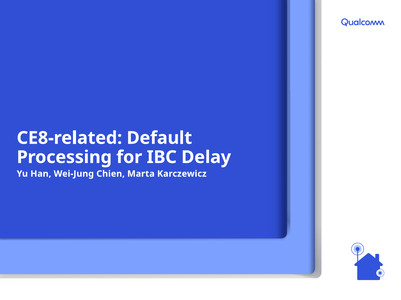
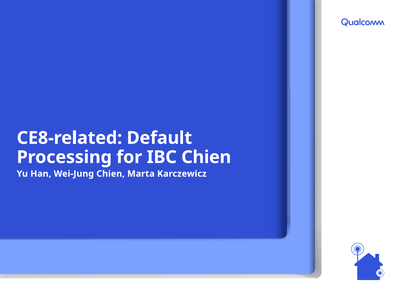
IBC Delay: Delay -> Chien (206, 158)
